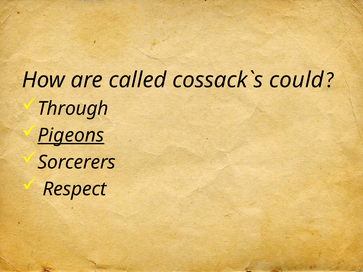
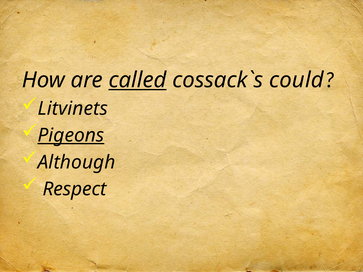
called underline: none -> present (137, 80)
Through: Through -> Litvinets (73, 109)
Sorcerers: Sorcerers -> Although (77, 162)
